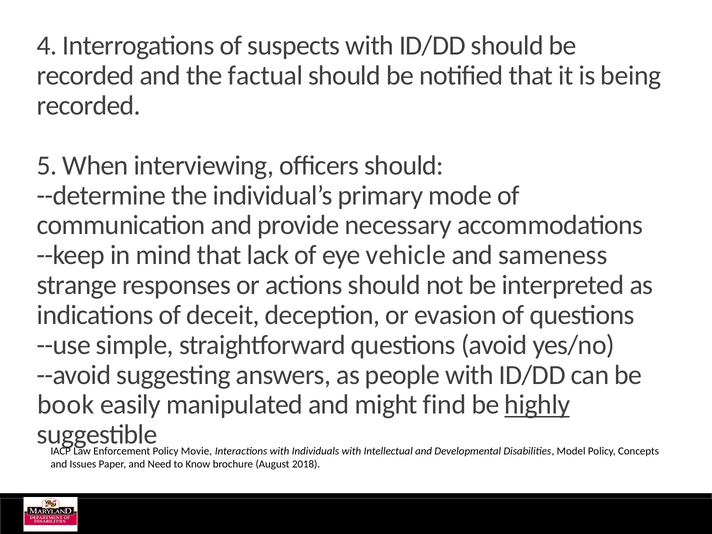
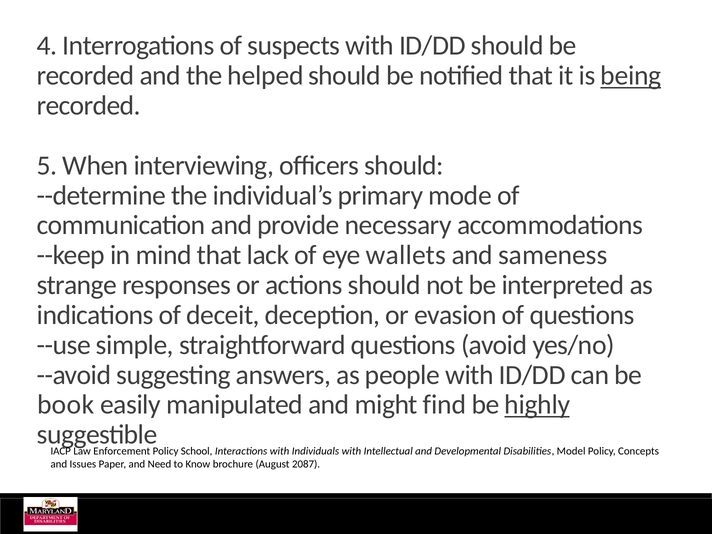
factual: factual -> helped (266, 76)
being underline: none -> present (631, 76)
vehicle: vehicle -> wallets (406, 255)
Movie: Movie -> School (197, 451)
2018: 2018 -> 2087 (306, 464)
